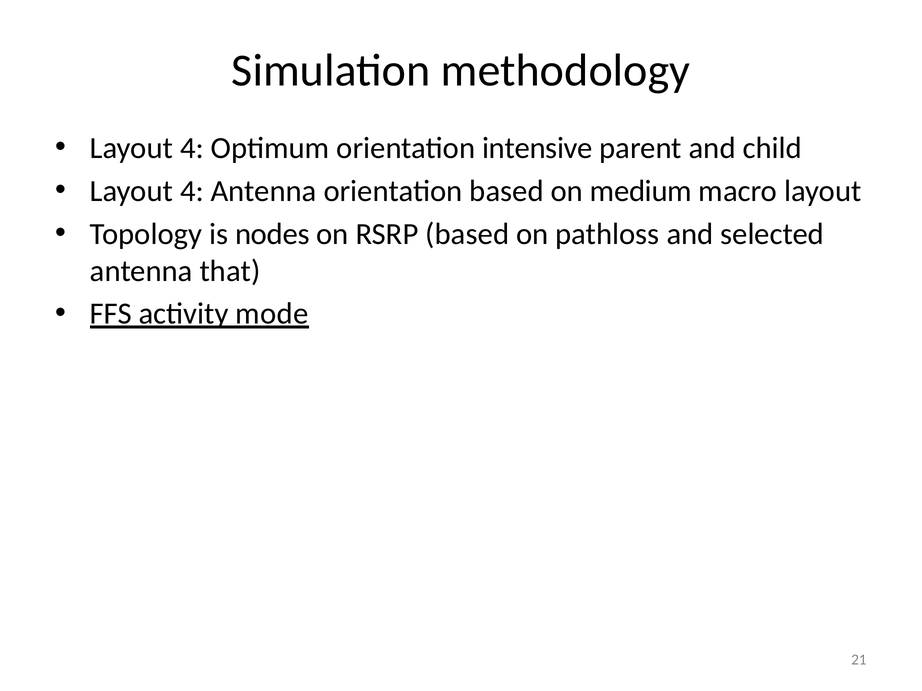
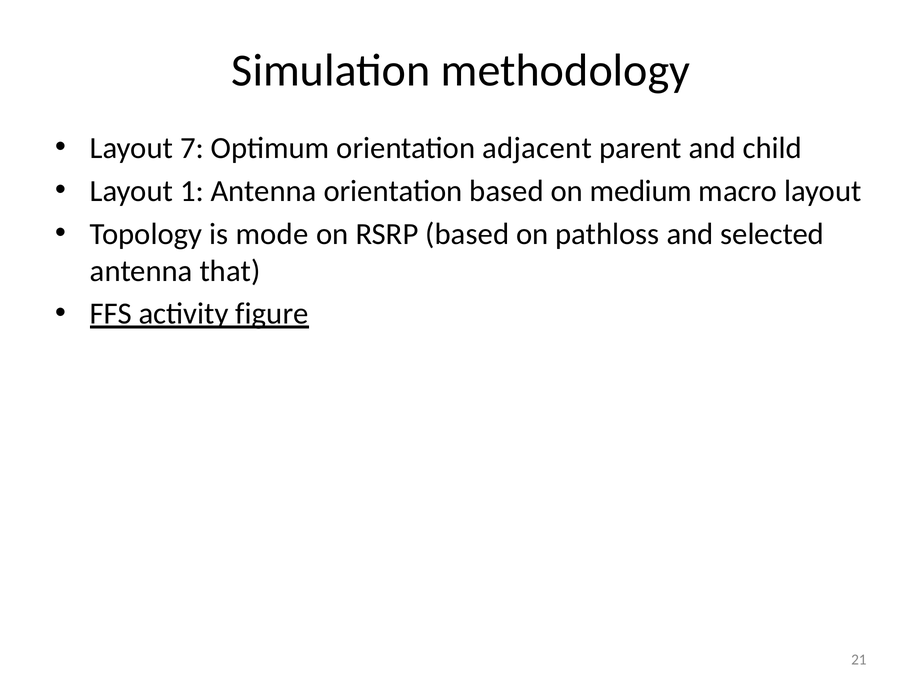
4: 4 -> 7 (192, 148)
intensive: intensive -> adjacent (537, 148)
4: 4 -> 1 (192, 191)
nodes: nodes -> mode (272, 234)
mode: mode -> figure (272, 314)
